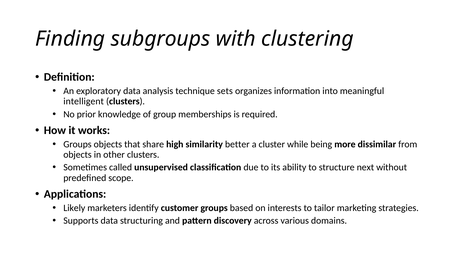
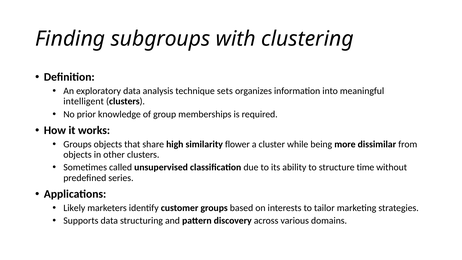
better: better -> flower (237, 144)
next: next -> time (365, 167)
scope: scope -> series (121, 178)
